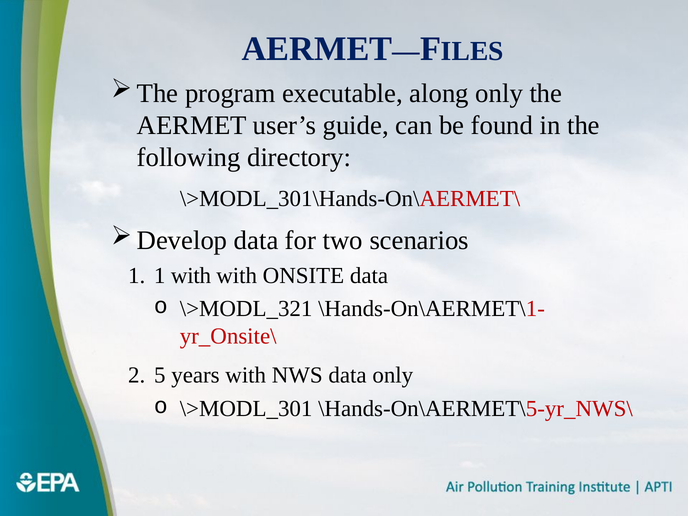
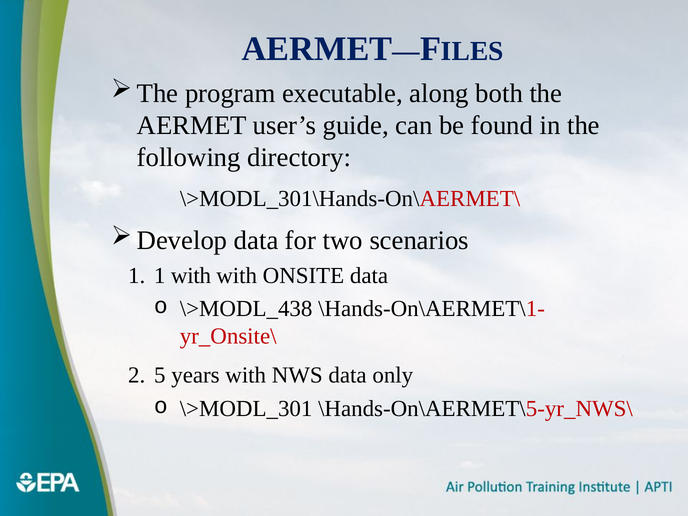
along only: only -> both (499, 93)
\>MODL_321: \>MODL_321 -> \>MODL_438 (246, 309)
